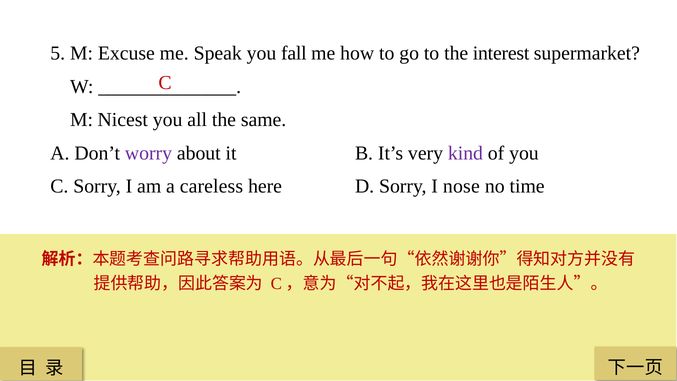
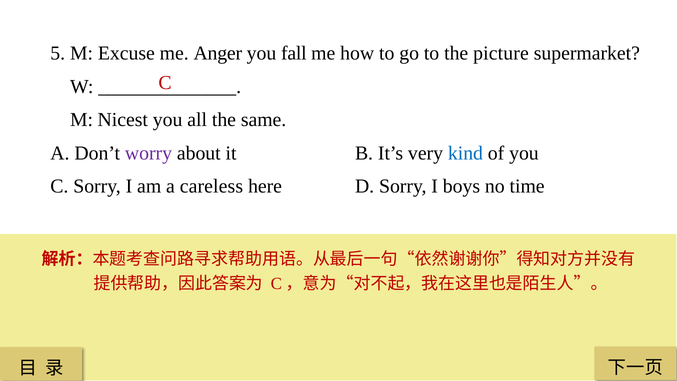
Speak: Speak -> Anger (218, 53)
interest: interest -> picture (501, 53)
kind colour: purple -> blue (465, 153)
nose: nose -> boys (461, 186)
